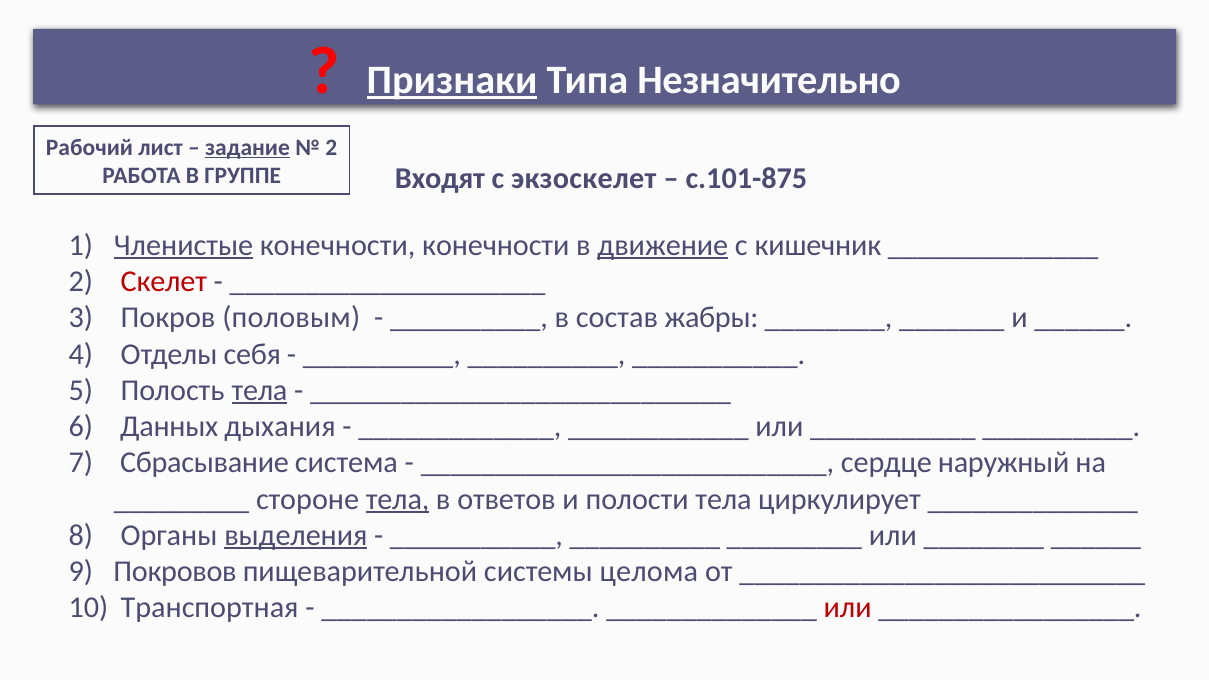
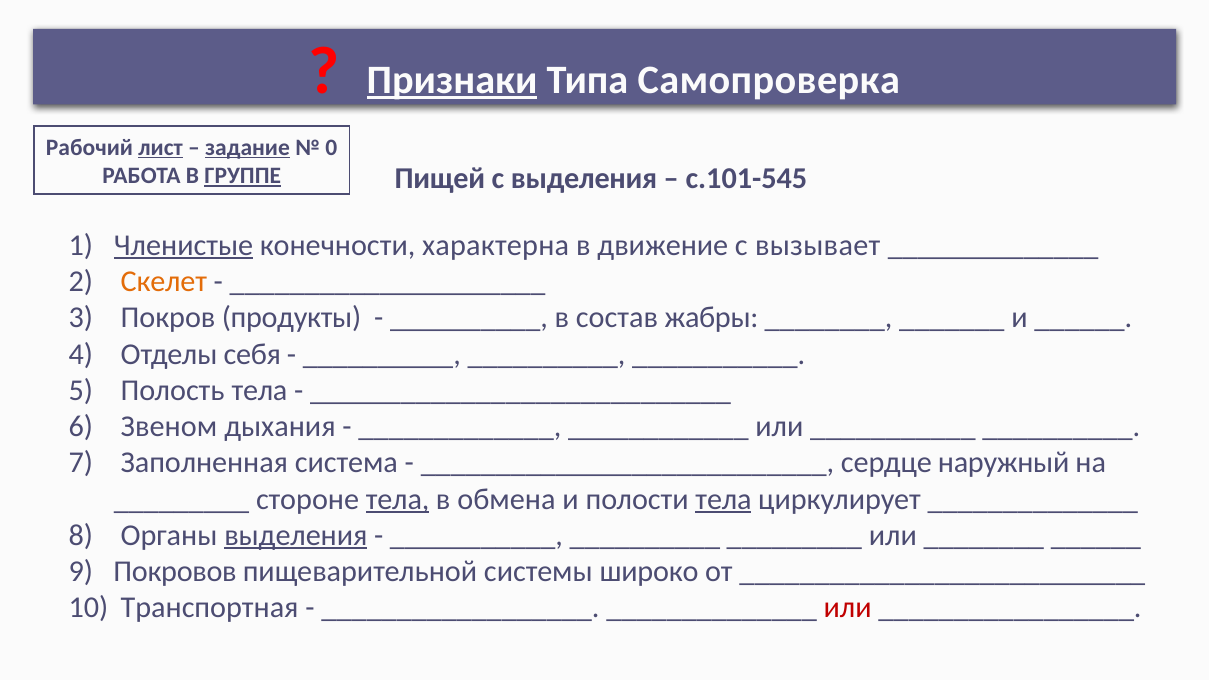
Незначительно: Незначительно -> Самопроверка (769, 80)
лист underline: none -> present (161, 148)
2: 2 -> 0 (331, 148)
ГРУППЕ underline: none -> present (243, 176)
Входят: Входят -> Пищей (440, 179)
с экзоскелет: экзоскелет -> выделения (584, 179)
с.101-875: с.101-875 -> с.101-545 (746, 179)
конечности конечности: конечности -> характерна (496, 245)
движение underline: present -> none (663, 245)
кишечник: кишечник -> вызывает (818, 245)
Скелет colour: red -> orange (164, 282)
половым: половым -> продукты (292, 318)
тела underline: present -> none (260, 390)
Данных: Данных -> Звеном (169, 427)
Сбрасывание: Сбрасывание -> Заполненная (204, 463)
ответов: ответов -> обмена (506, 499)
тела underline: none -> present (724, 499)
целома: целома -> широко (649, 572)
